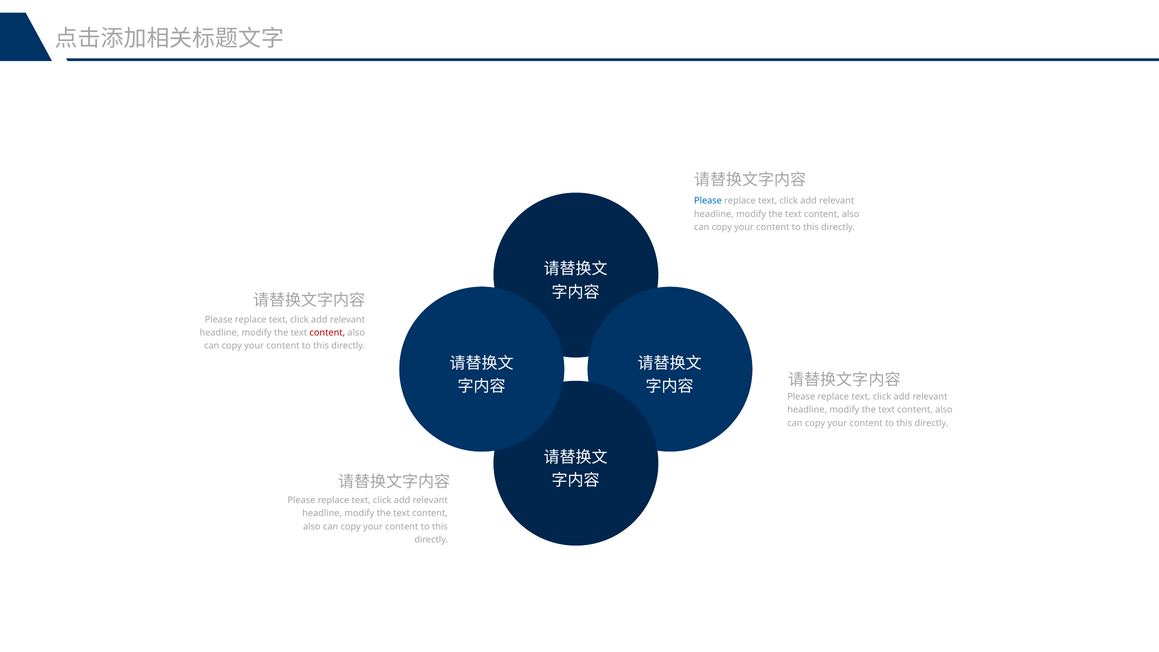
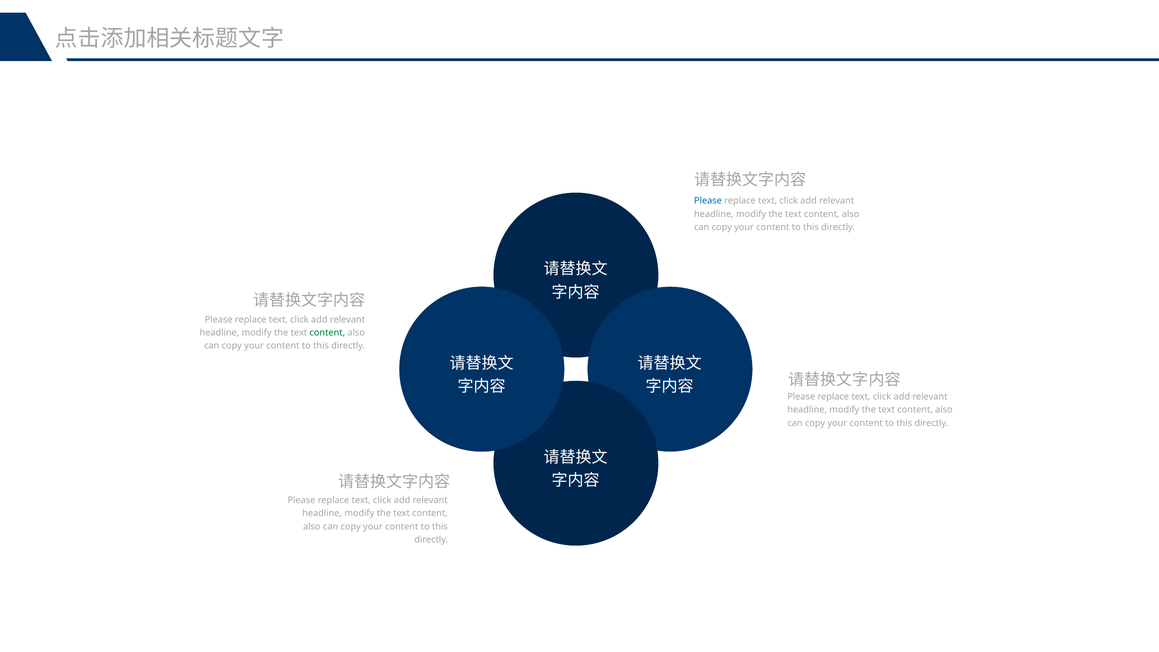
content colour: red -> green (327, 333)
